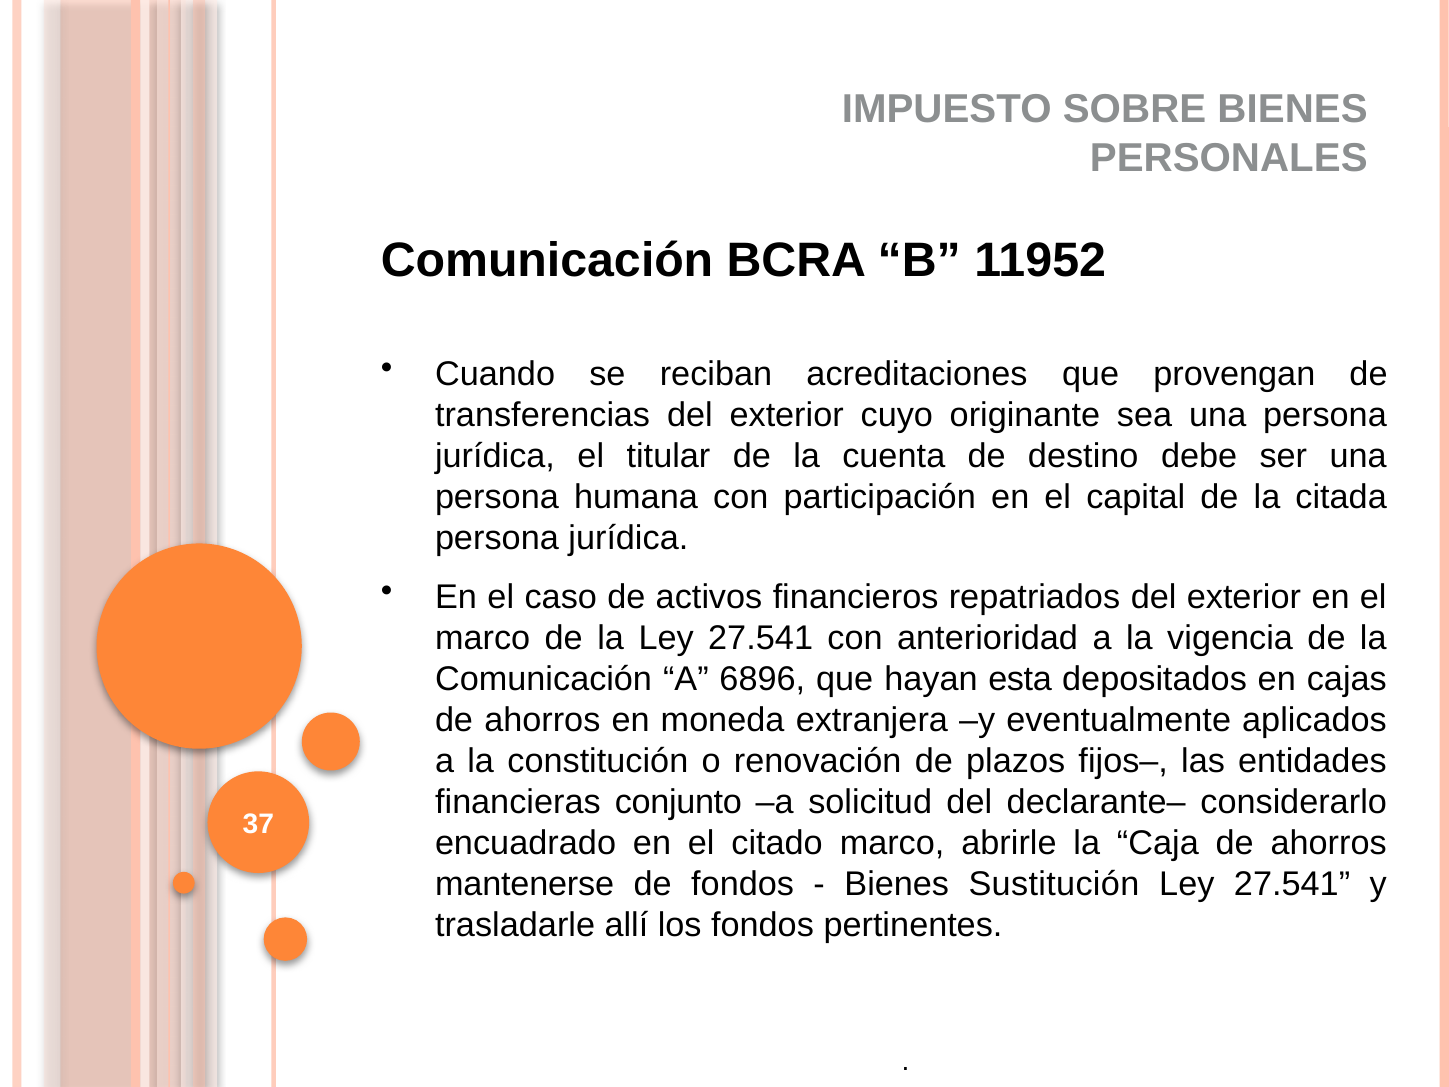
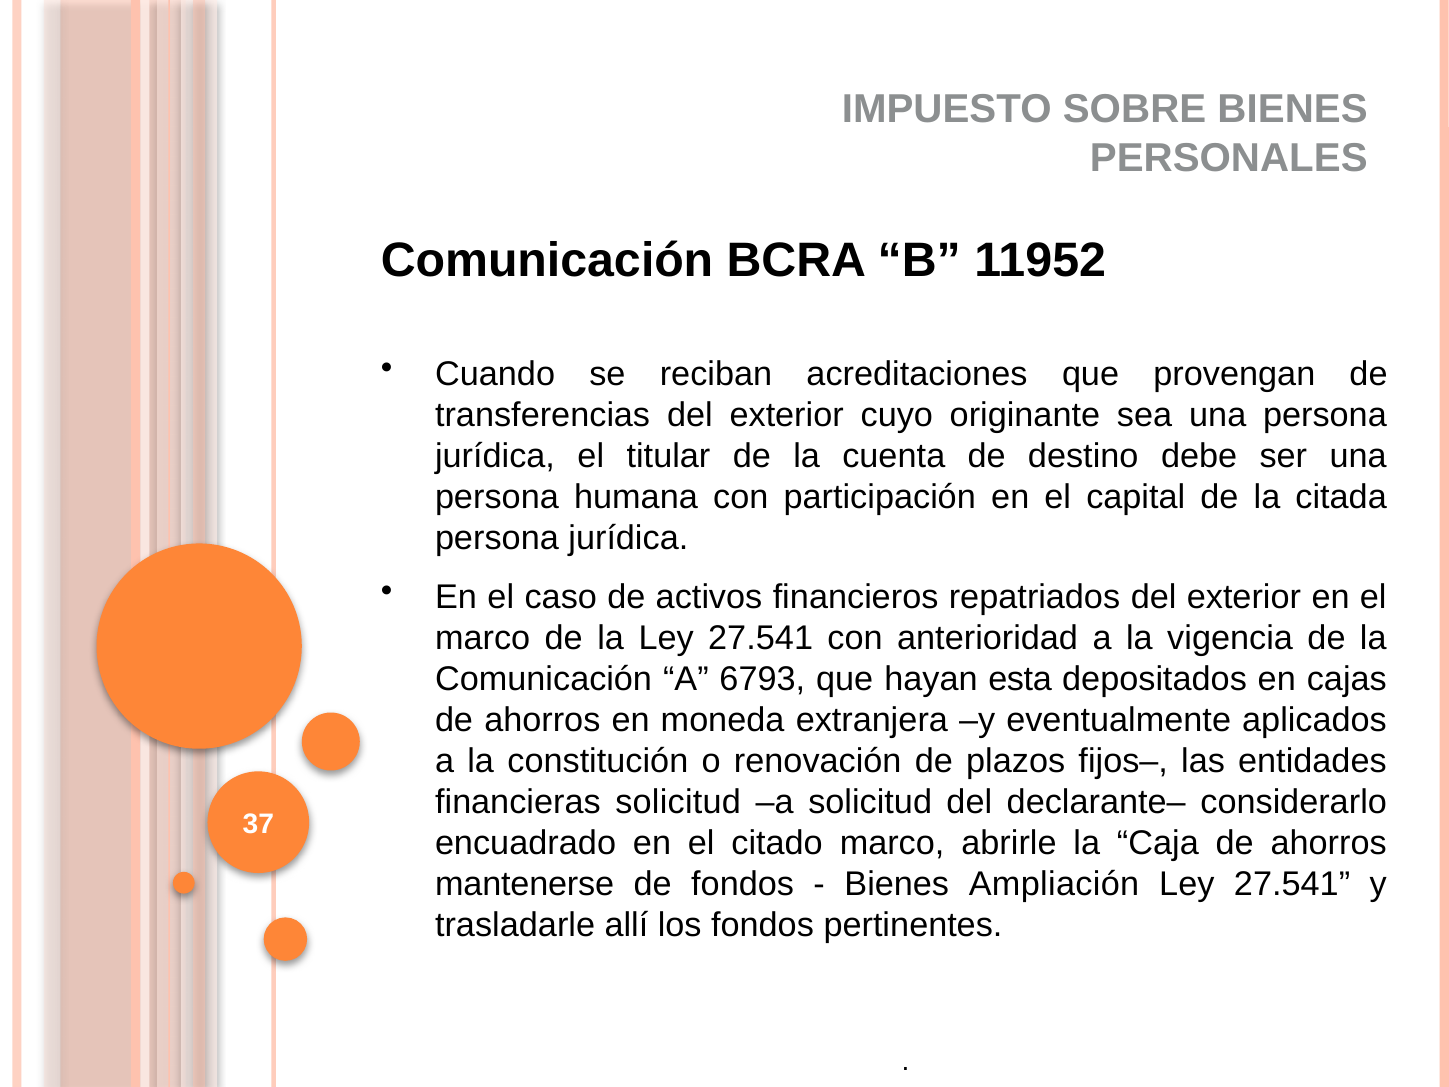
6896: 6896 -> 6793 (762, 679)
financieras conjunto: conjunto -> solicitud (678, 802)
Sustitución: Sustitución -> Ampliación (1054, 884)
